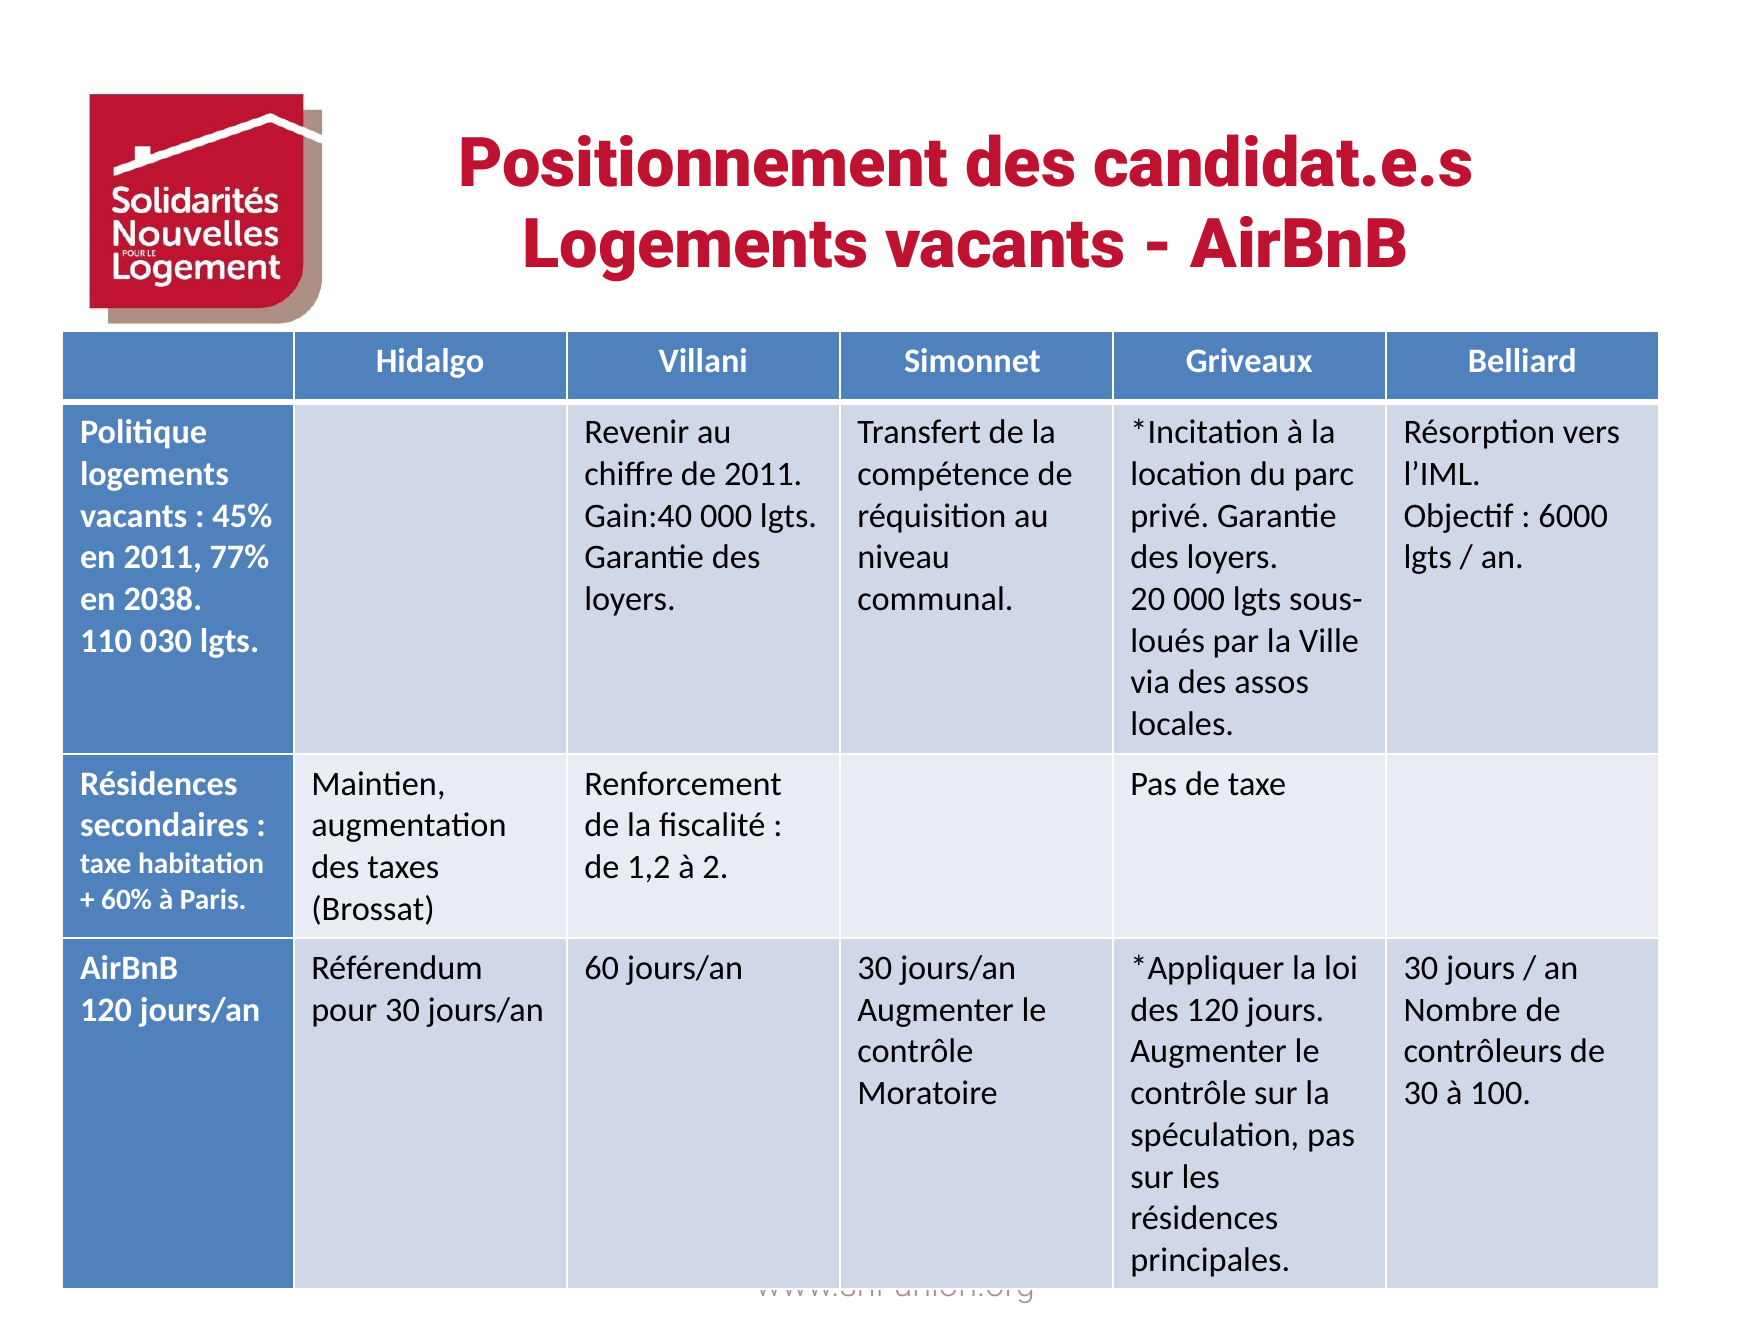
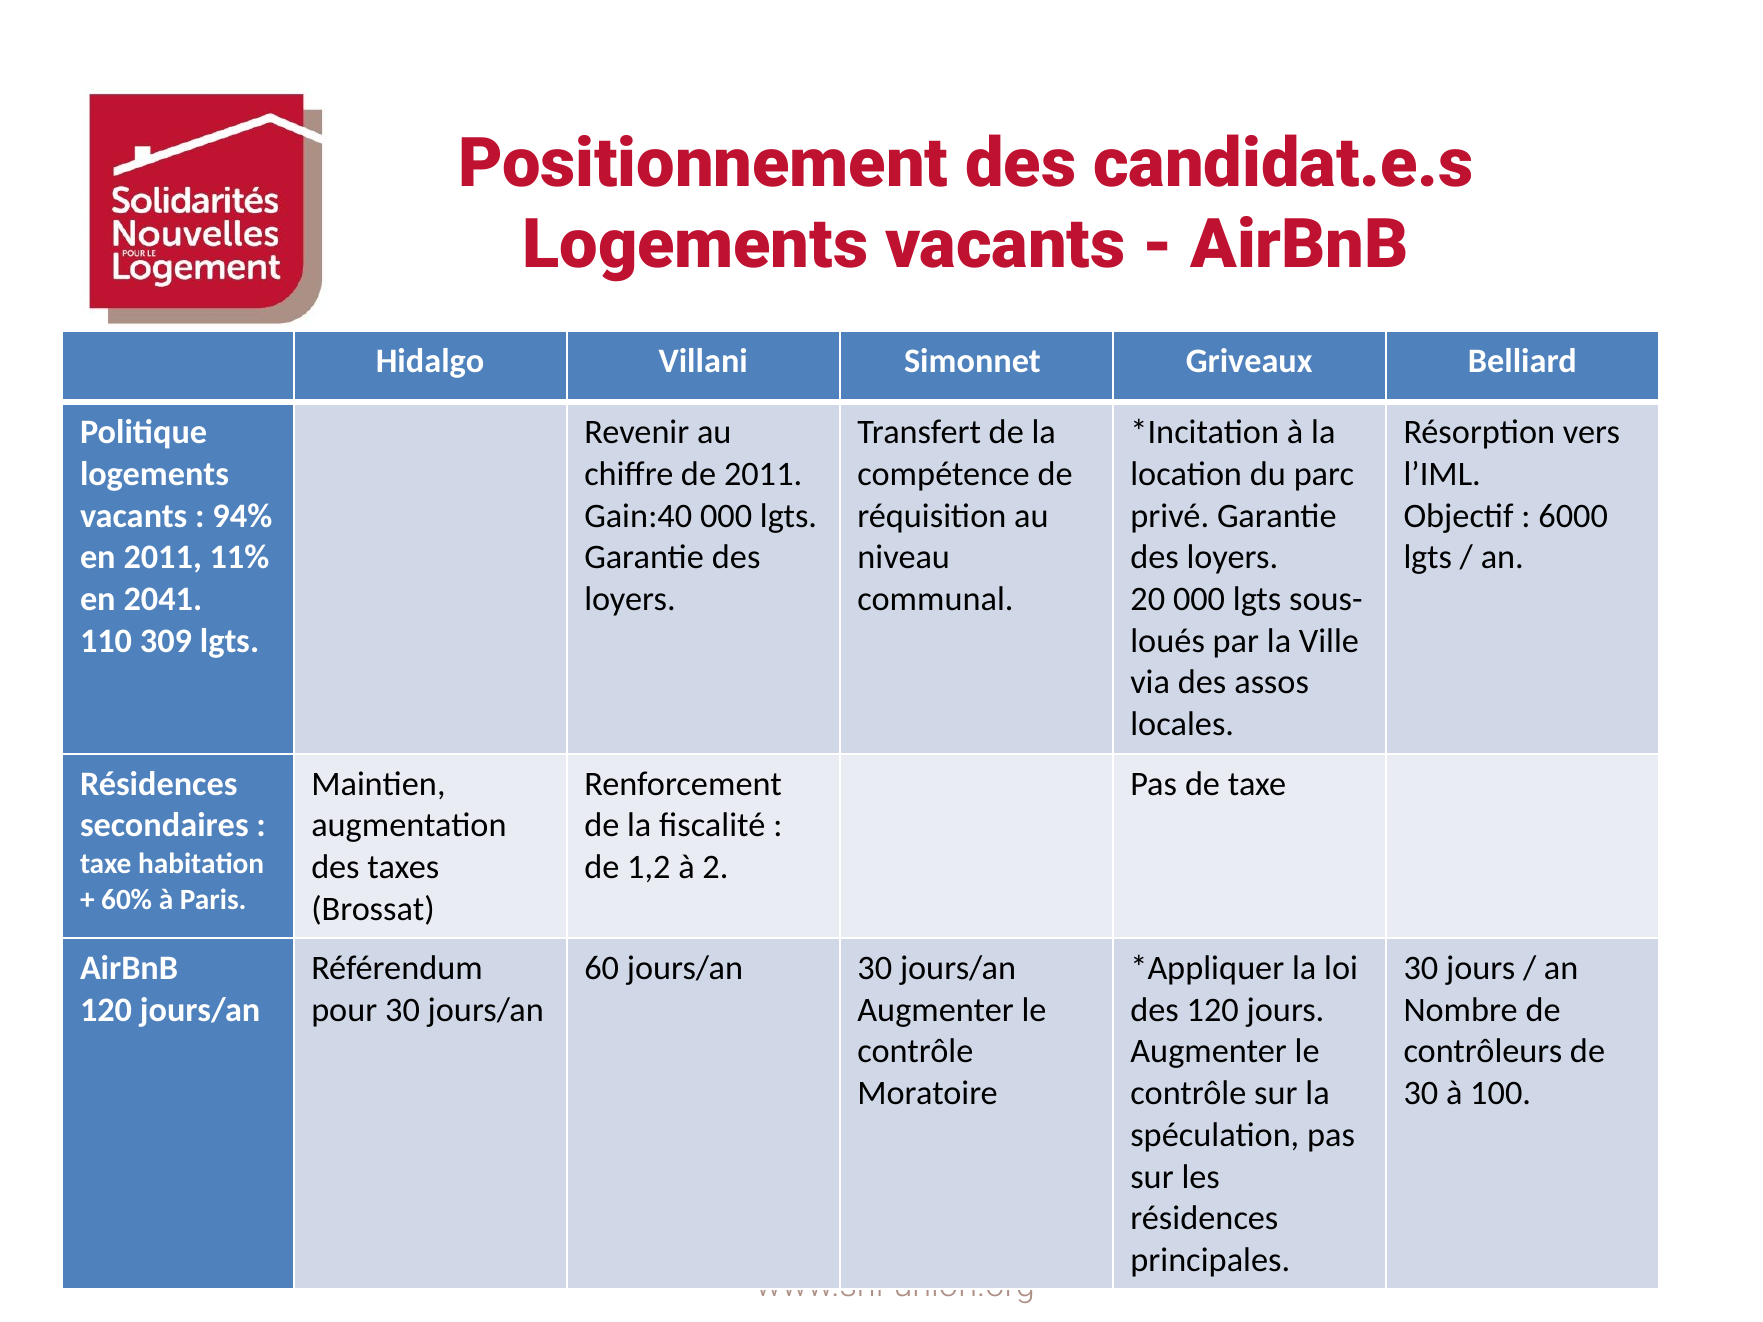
45%: 45% -> 94% (242, 516)
77%: 77% -> 11% (239, 558)
2038: 2038 -> 2041 (163, 599)
030: 030 -> 309 (166, 641)
